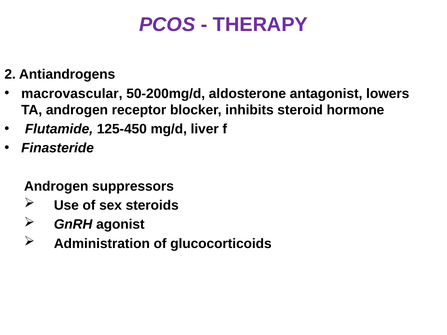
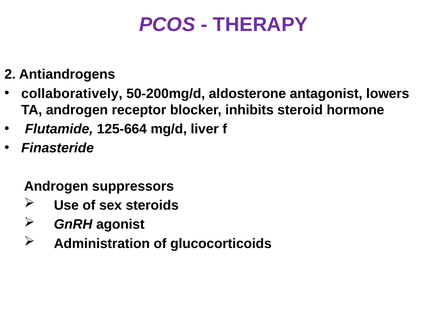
macrovascular: macrovascular -> collaboratively (72, 94)
125-450: 125-450 -> 125-664 (122, 129)
